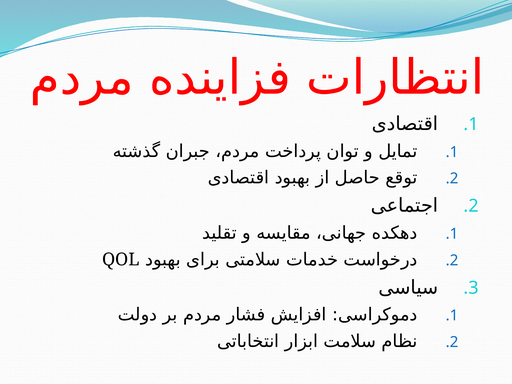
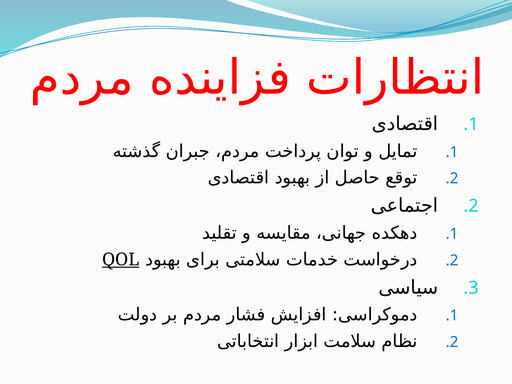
QOL underline: none -> present (121, 260)
